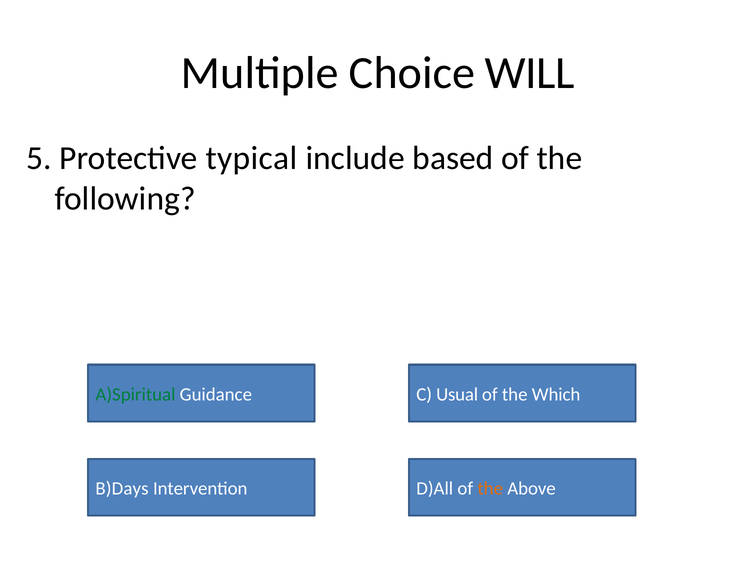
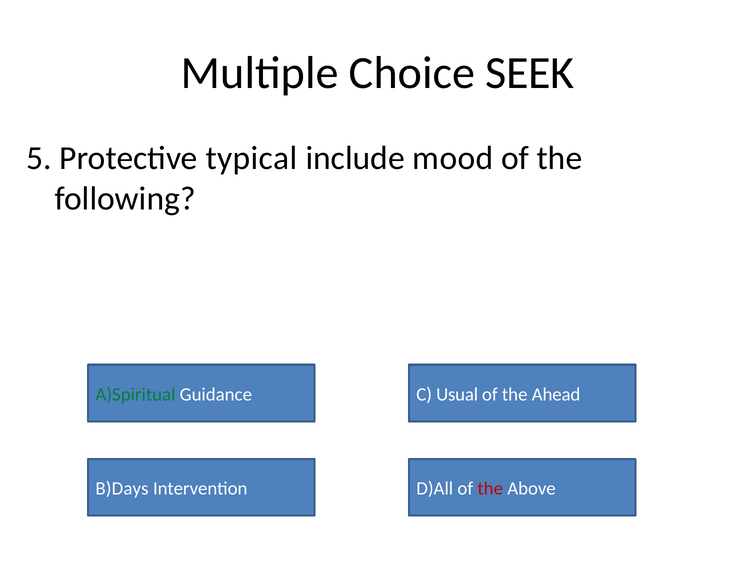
WILL: WILL -> SEEK (530, 73)
based: based -> mood (453, 158)
Which: Which -> Ahead (556, 395)
the colour: orange -> red (490, 489)
